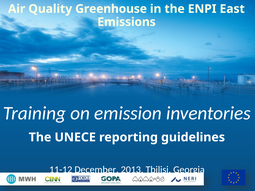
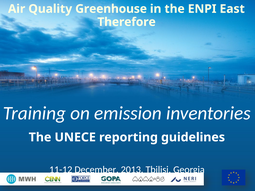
Emissions: Emissions -> Therefore (127, 22)
